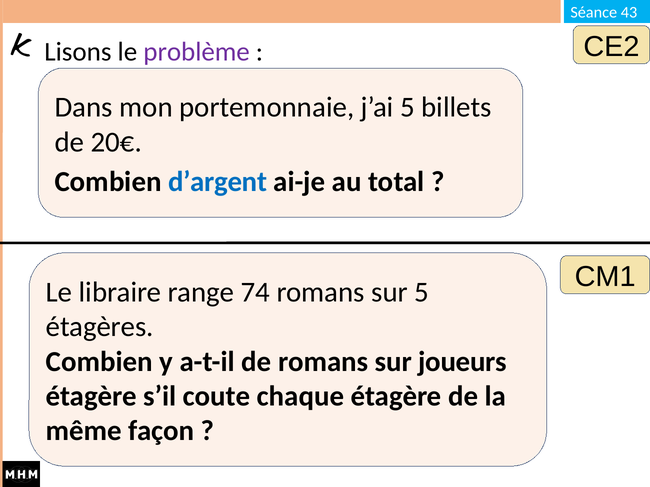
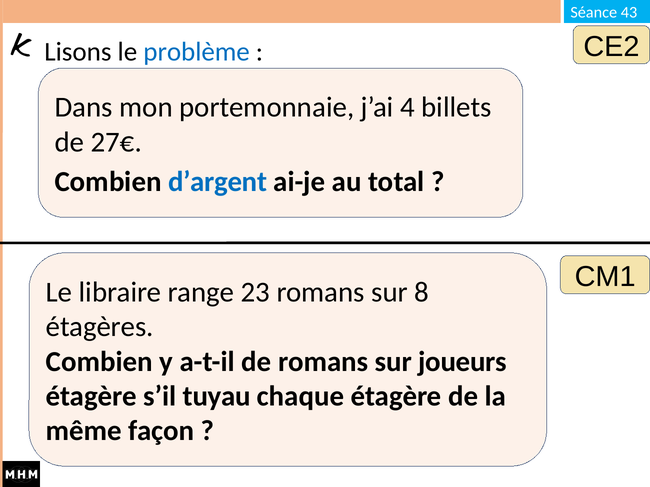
problème colour: purple -> blue (197, 52)
j’ai 5: 5 -> 4 (407, 108)
20€: 20€ -> 27€ (116, 142)
74: 74 -> 23 (255, 293)
sur 5: 5 -> 8 (422, 293)
coute: coute -> tuyau (217, 397)
